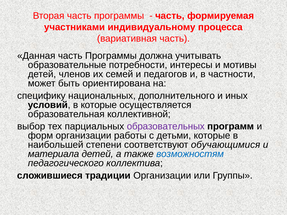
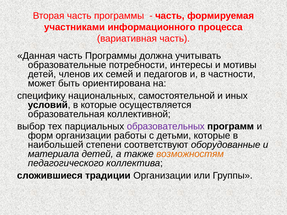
индивидуальному: индивидуальному -> информационного (152, 27)
дополнительного: дополнительного -> самостоятельной (177, 96)
обучающимися: обучающимися -> оборудованные (226, 145)
возможностям colour: blue -> orange (190, 154)
